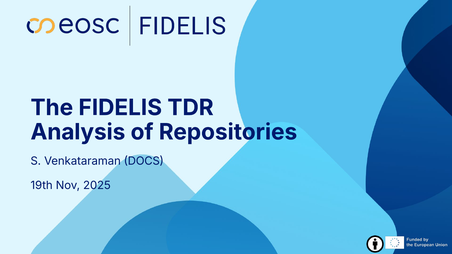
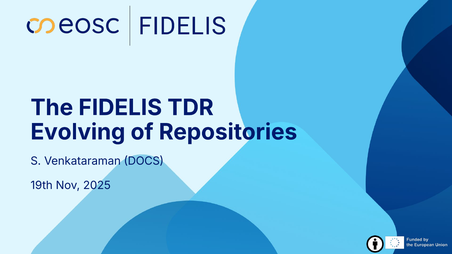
Analysis: Analysis -> Evolving (78, 132)
